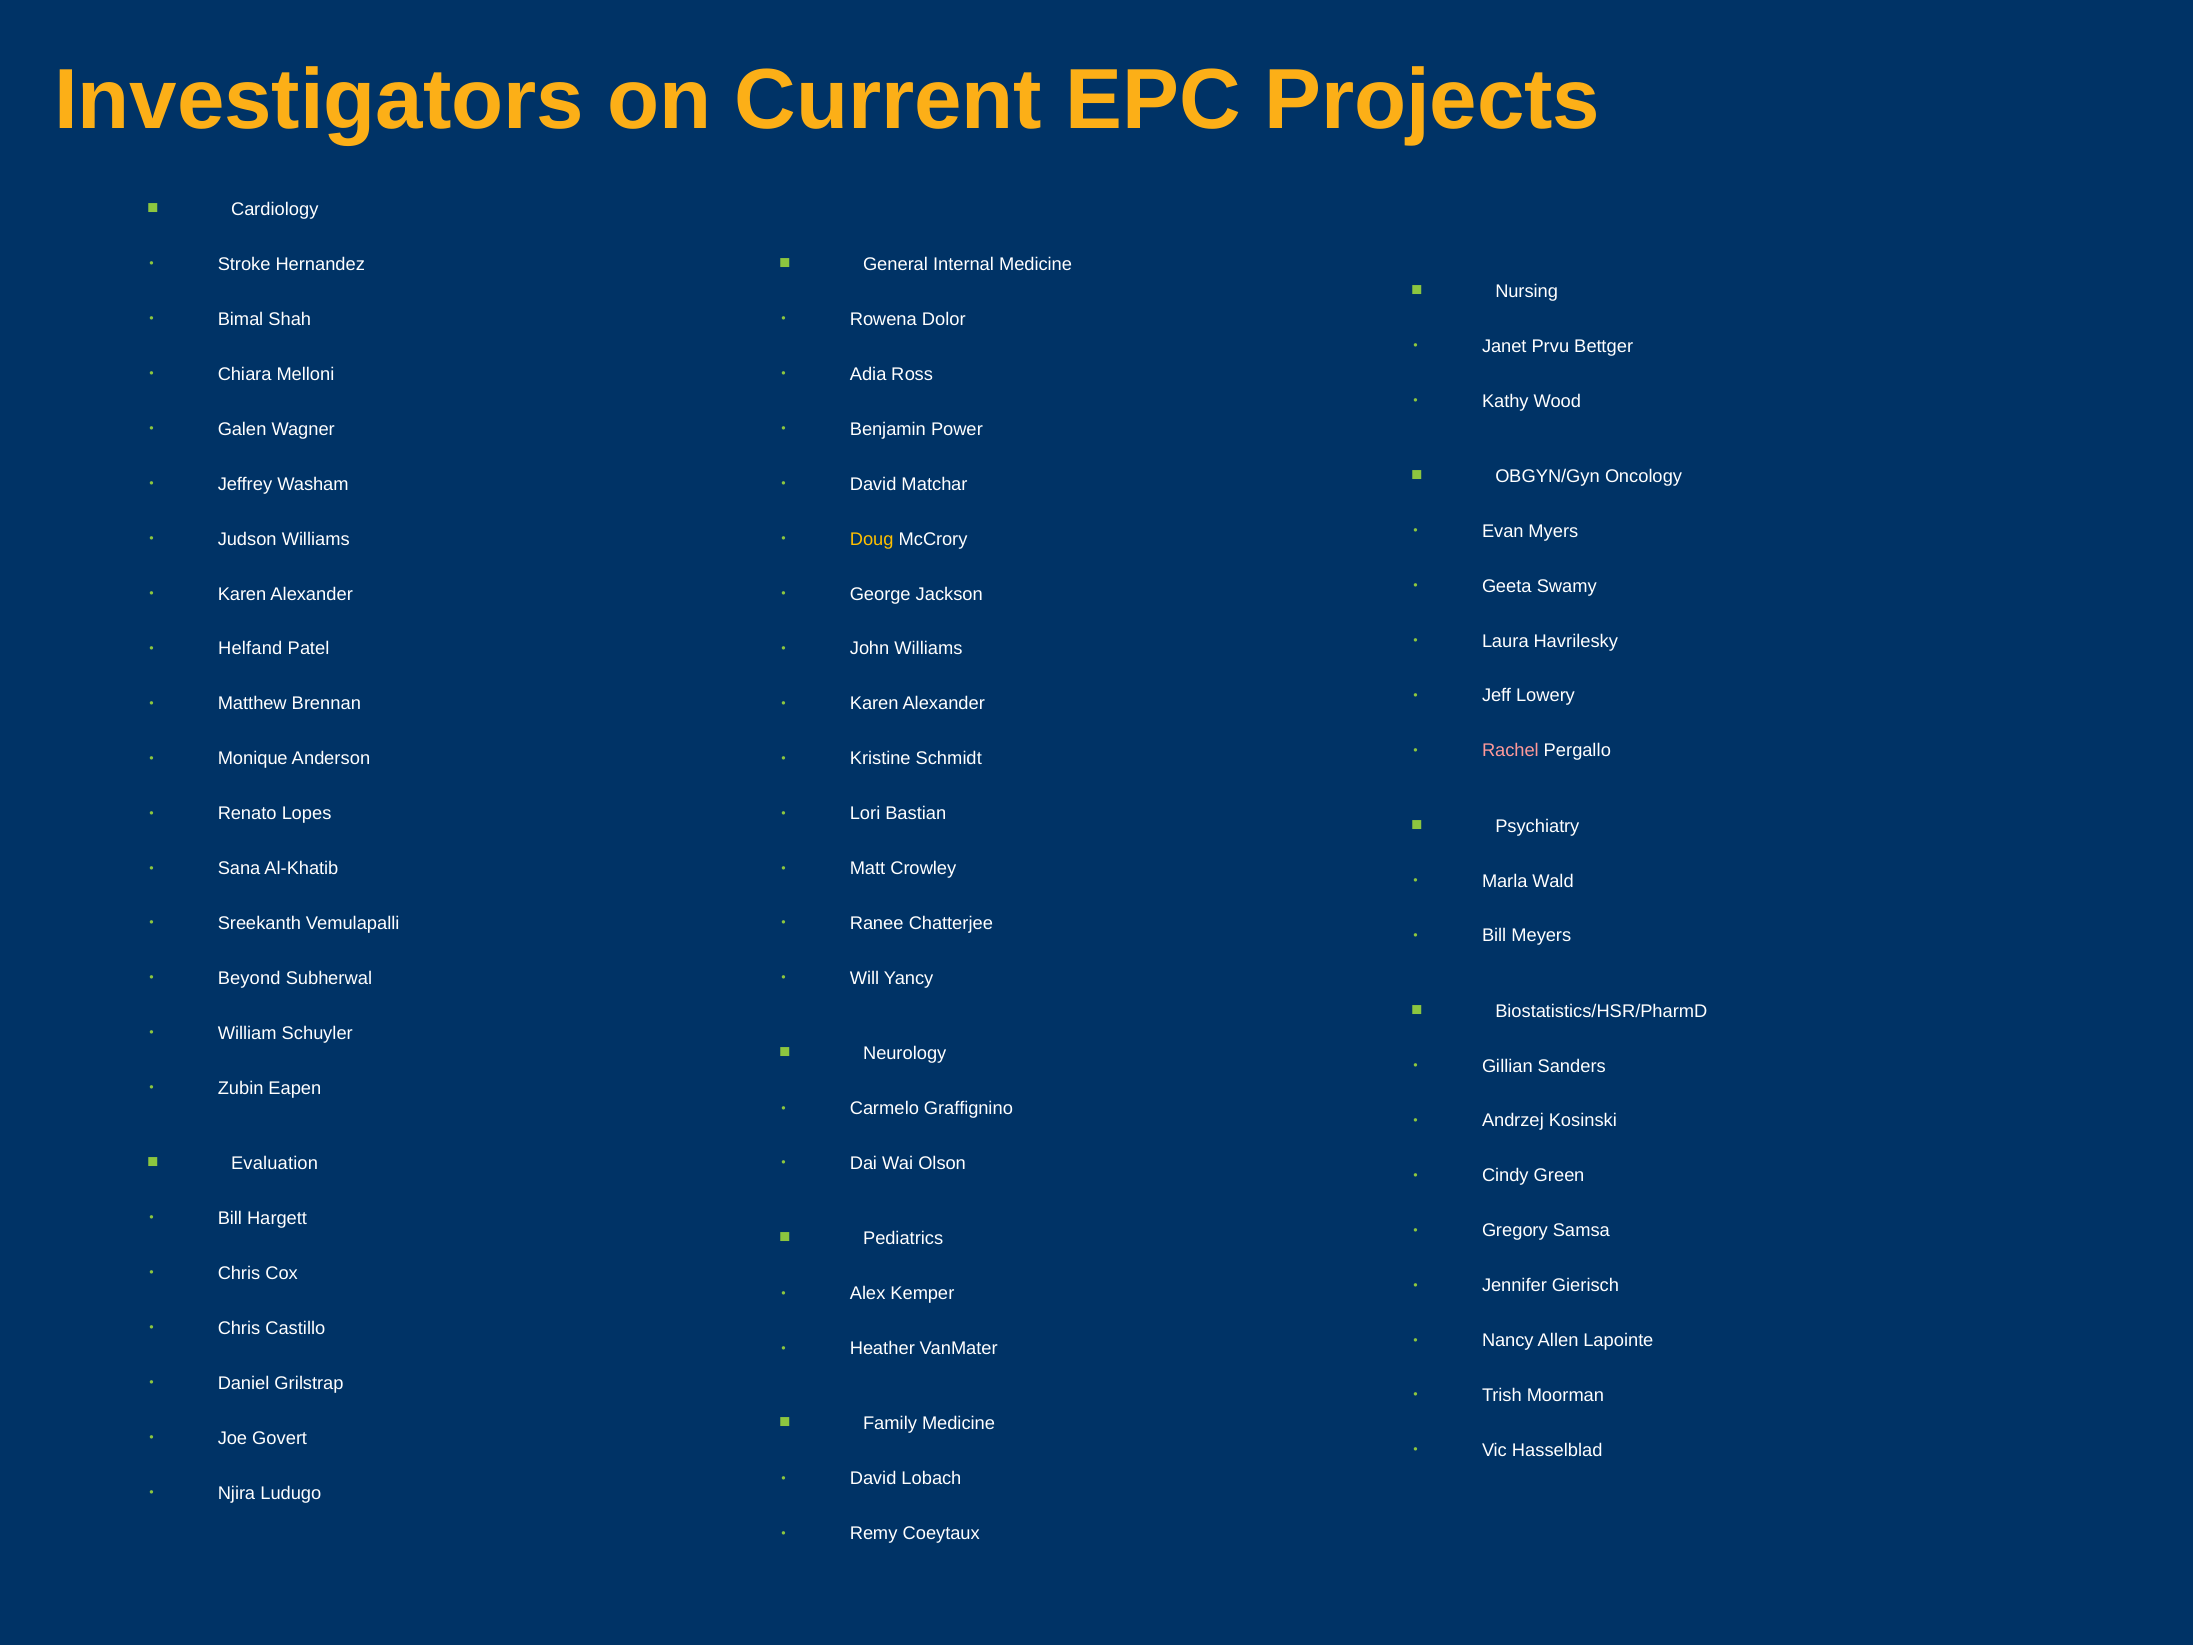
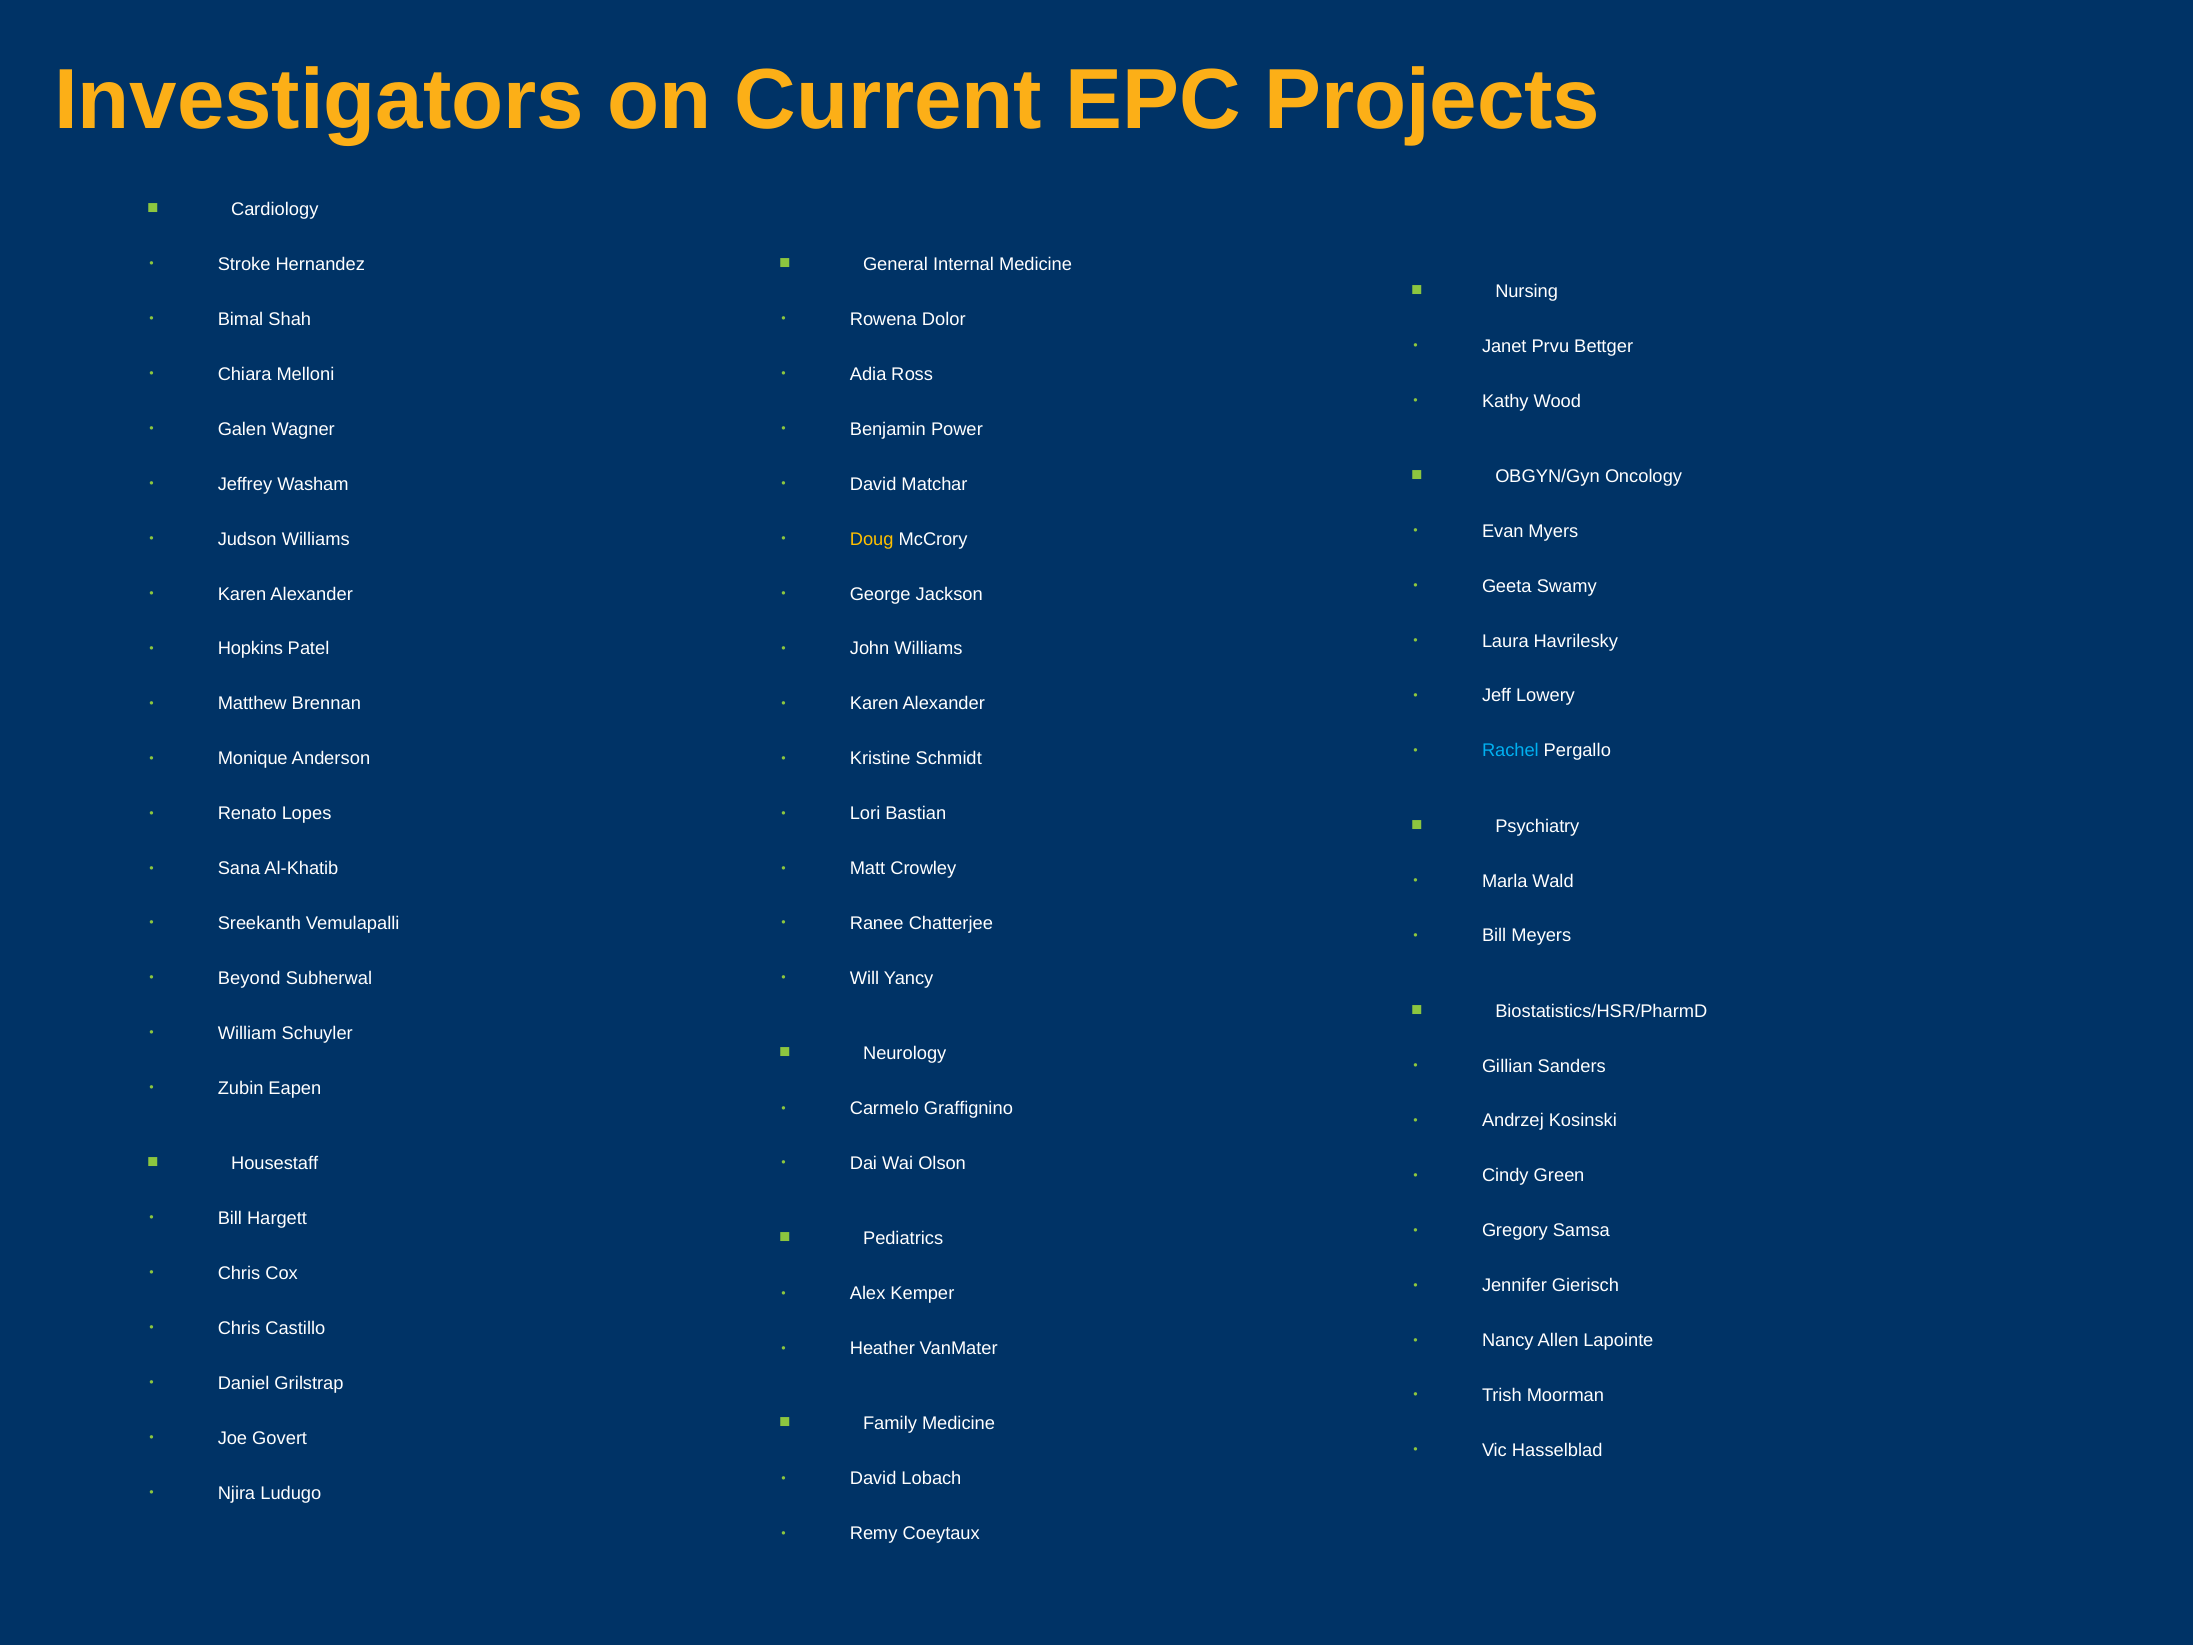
Helfand: Helfand -> Hopkins (250, 649)
Rachel colour: pink -> light blue (1510, 751)
Evaluation: Evaluation -> Housestaff (275, 1163)
